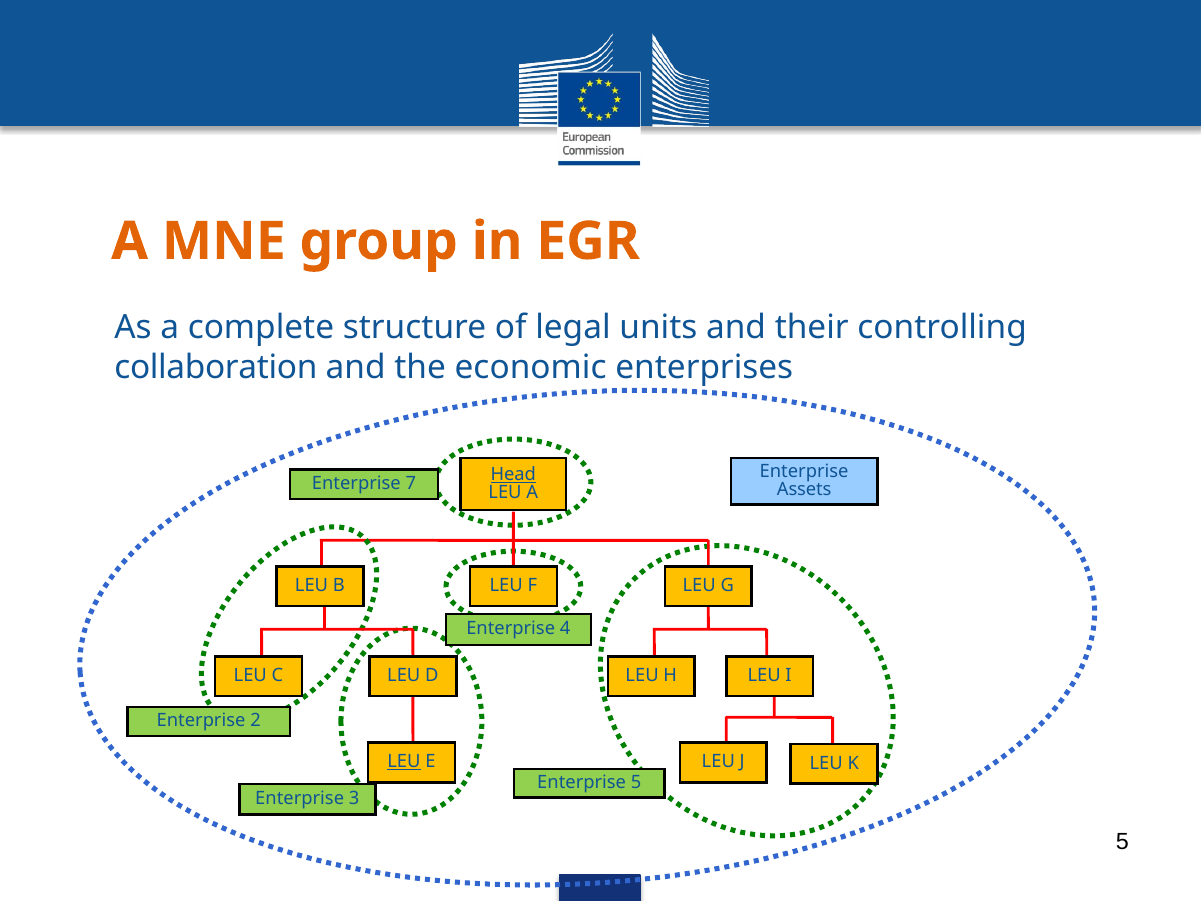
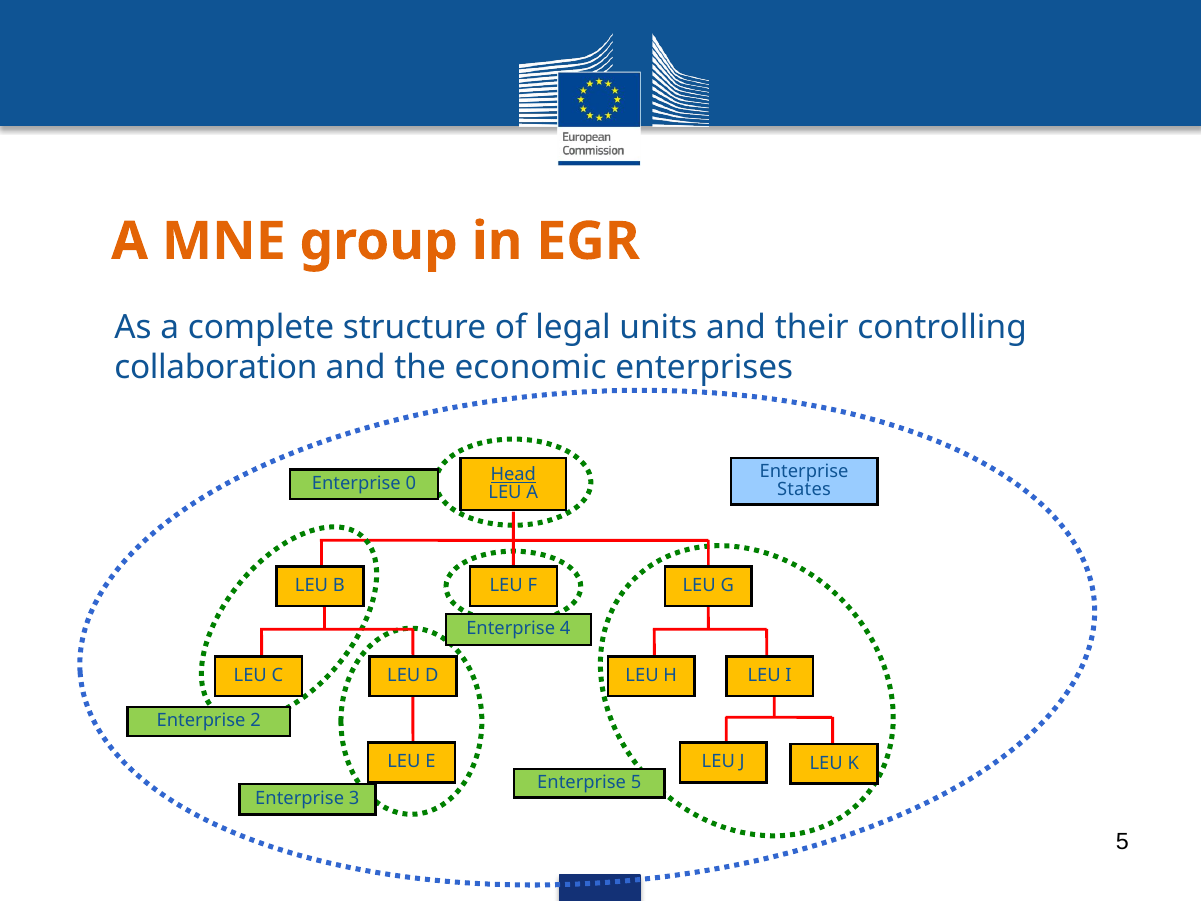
7: 7 -> 0 (411, 483)
Assets: Assets -> States (804, 489)
LEU underline: present -> none (404, 762)
